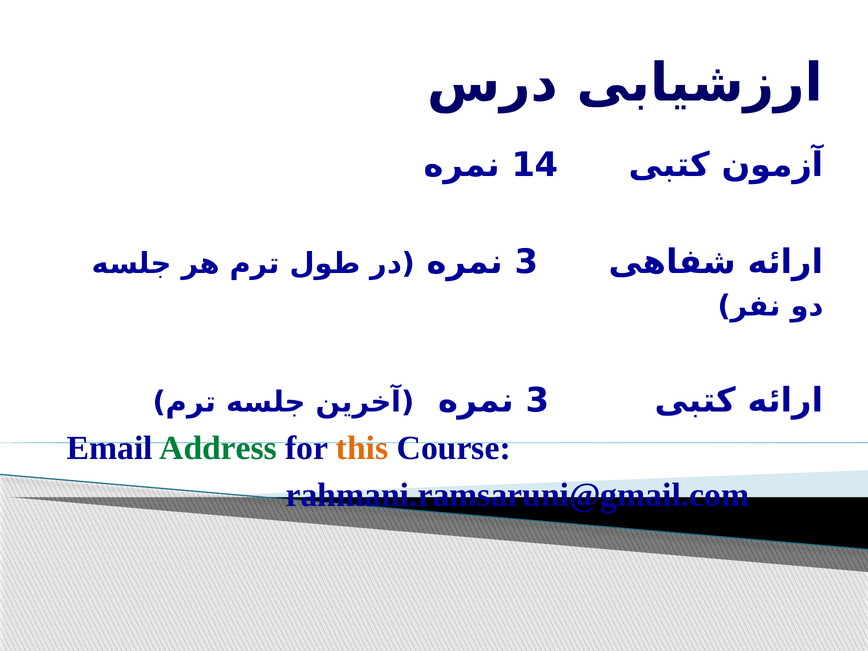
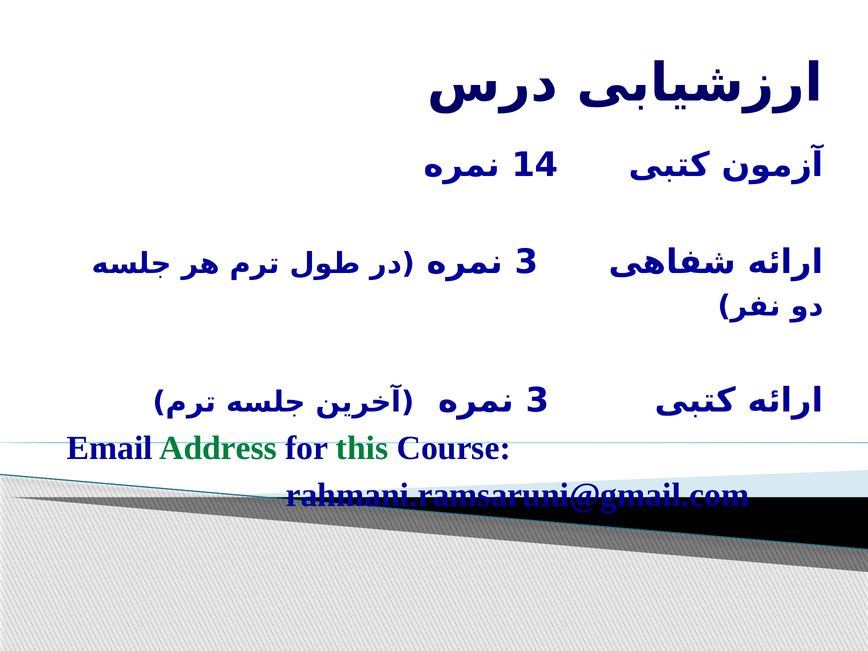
this colour: orange -> green (362, 448)
